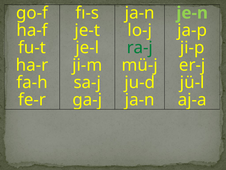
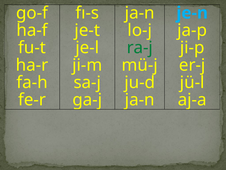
je-n colour: light green -> light blue (192, 13)
